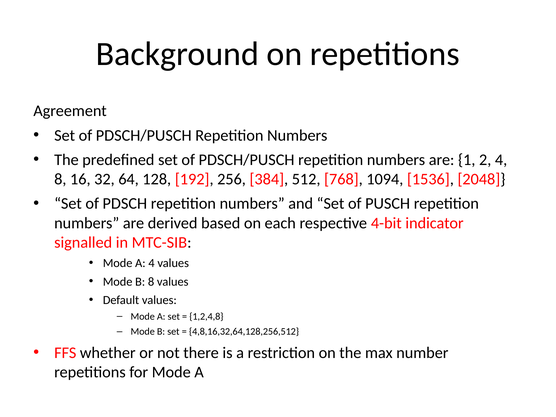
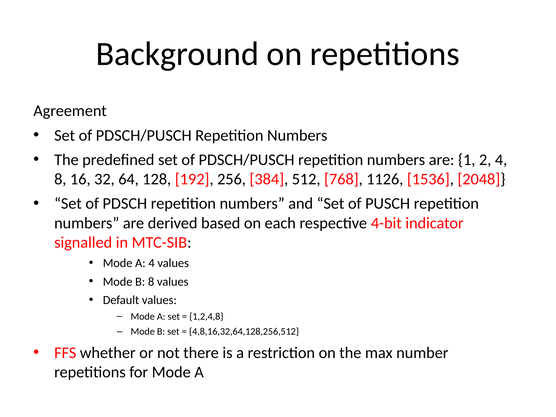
1094: 1094 -> 1126 (385, 179)
